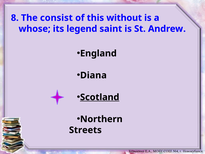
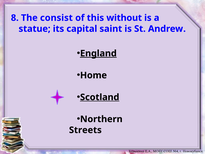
whose: whose -> statue (35, 29)
legend: legend -> capital (82, 29)
England underline: none -> present (98, 53)
Diana: Diana -> Home (93, 75)
